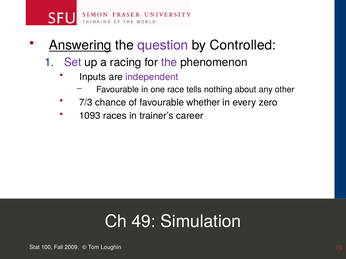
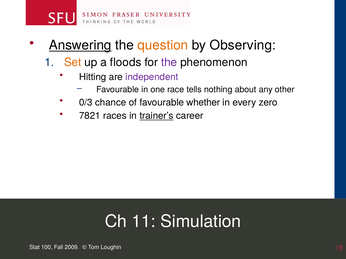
question colour: purple -> orange (163, 45)
Controlled: Controlled -> Observing (243, 45)
Set colour: purple -> orange (73, 63)
racing: racing -> floods (126, 63)
Inputs: Inputs -> Hitting (93, 77)
7/3: 7/3 -> 0/3 (86, 103)
1093: 1093 -> 7821 (90, 116)
trainer’s underline: none -> present (157, 116)
49: 49 -> 11 (144, 222)
